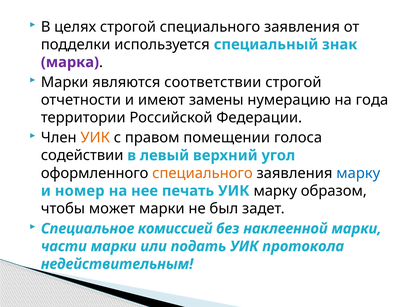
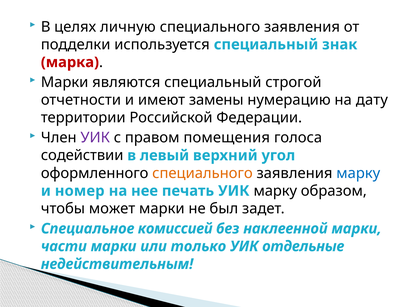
целях строгой: строгой -> личную (128, 27)
марка colour: purple -> red (70, 62)
являются соответствии: соответствии -> специальный (213, 82)
года: года -> дату (372, 100)
УИК colour: orange -> purple (95, 138)
помещении: помещении -> помещения (227, 138)
подать: подать -> только (198, 246)
протокола: протокола -> отдельные (303, 246)
